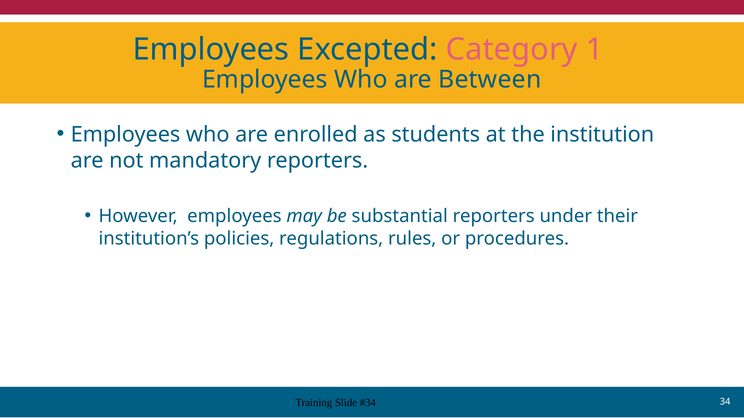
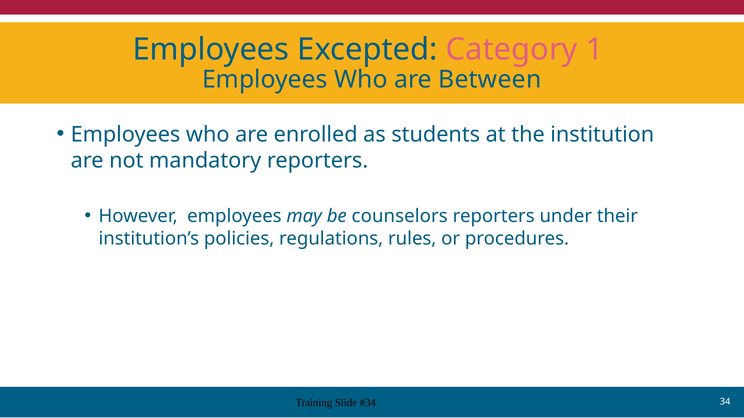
substantial: substantial -> counselors (400, 216)
